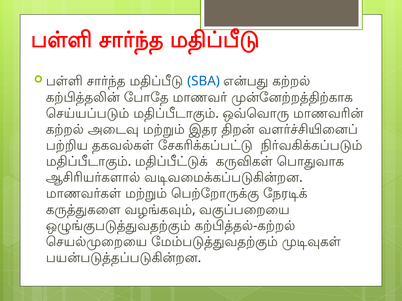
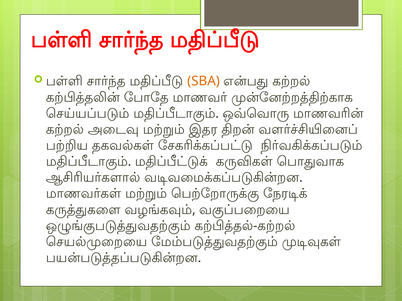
SBA colour: blue -> orange (204, 81)
